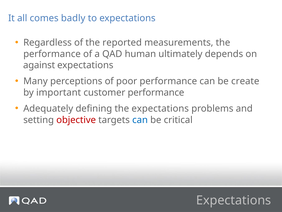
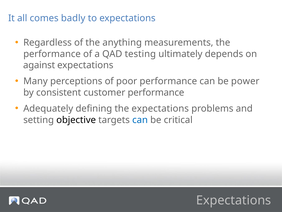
reported: reported -> anything (122, 43)
human: human -> testing (140, 54)
create: create -> power (245, 81)
important: important -> consistent (59, 92)
objective colour: red -> black (76, 120)
